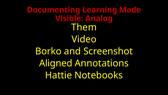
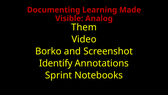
Aligned: Aligned -> Identify (56, 63)
Hattie: Hattie -> Sprint (59, 75)
